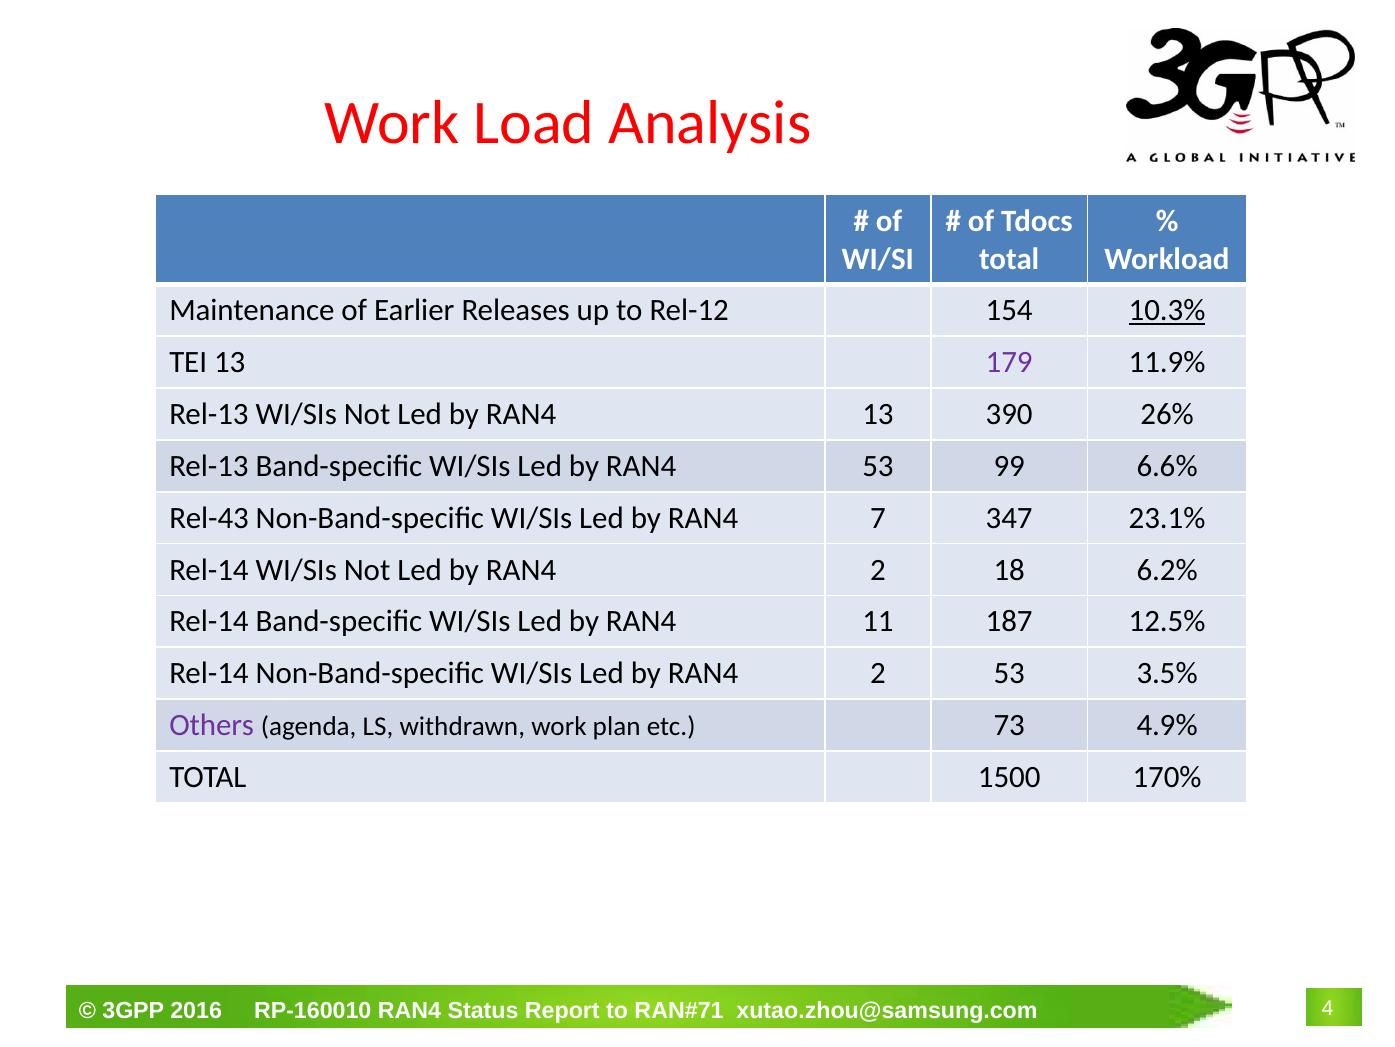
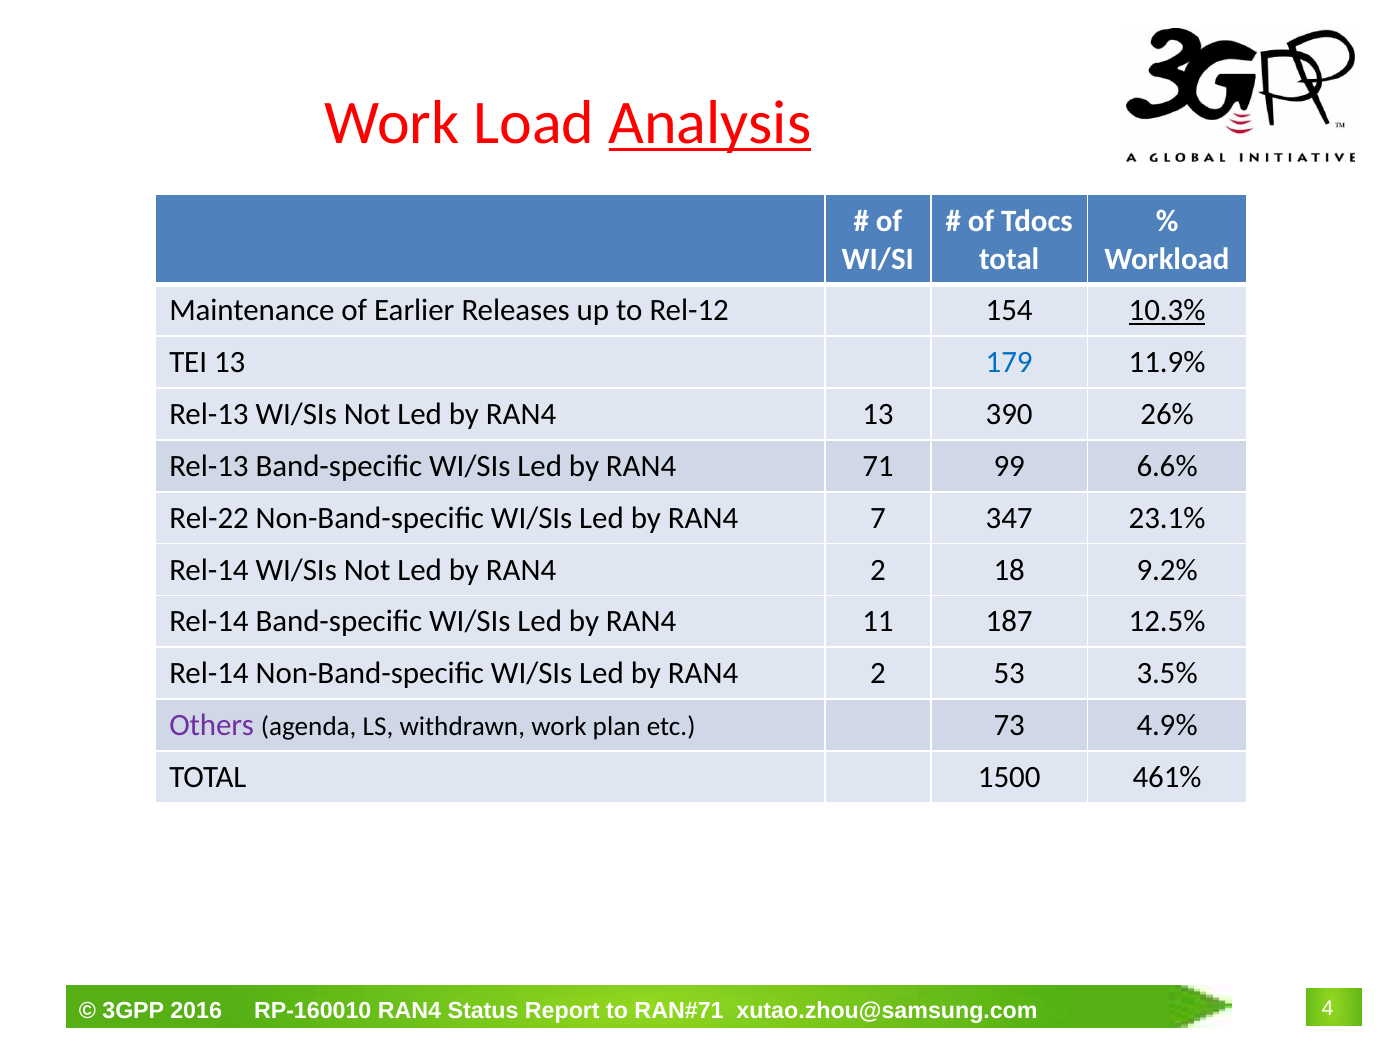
Analysis underline: none -> present (710, 123)
179 colour: purple -> blue (1009, 362)
RAN4 53: 53 -> 71 (878, 466)
Rel-43: Rel-43 -> Rel-22 (209, 518)
6.2%: 6.2% -> 9.2% (1167, 569)
170%: 170% -> 461% (1167, 777)
